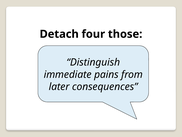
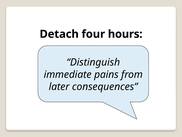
those: those -> hours (125, 34)
